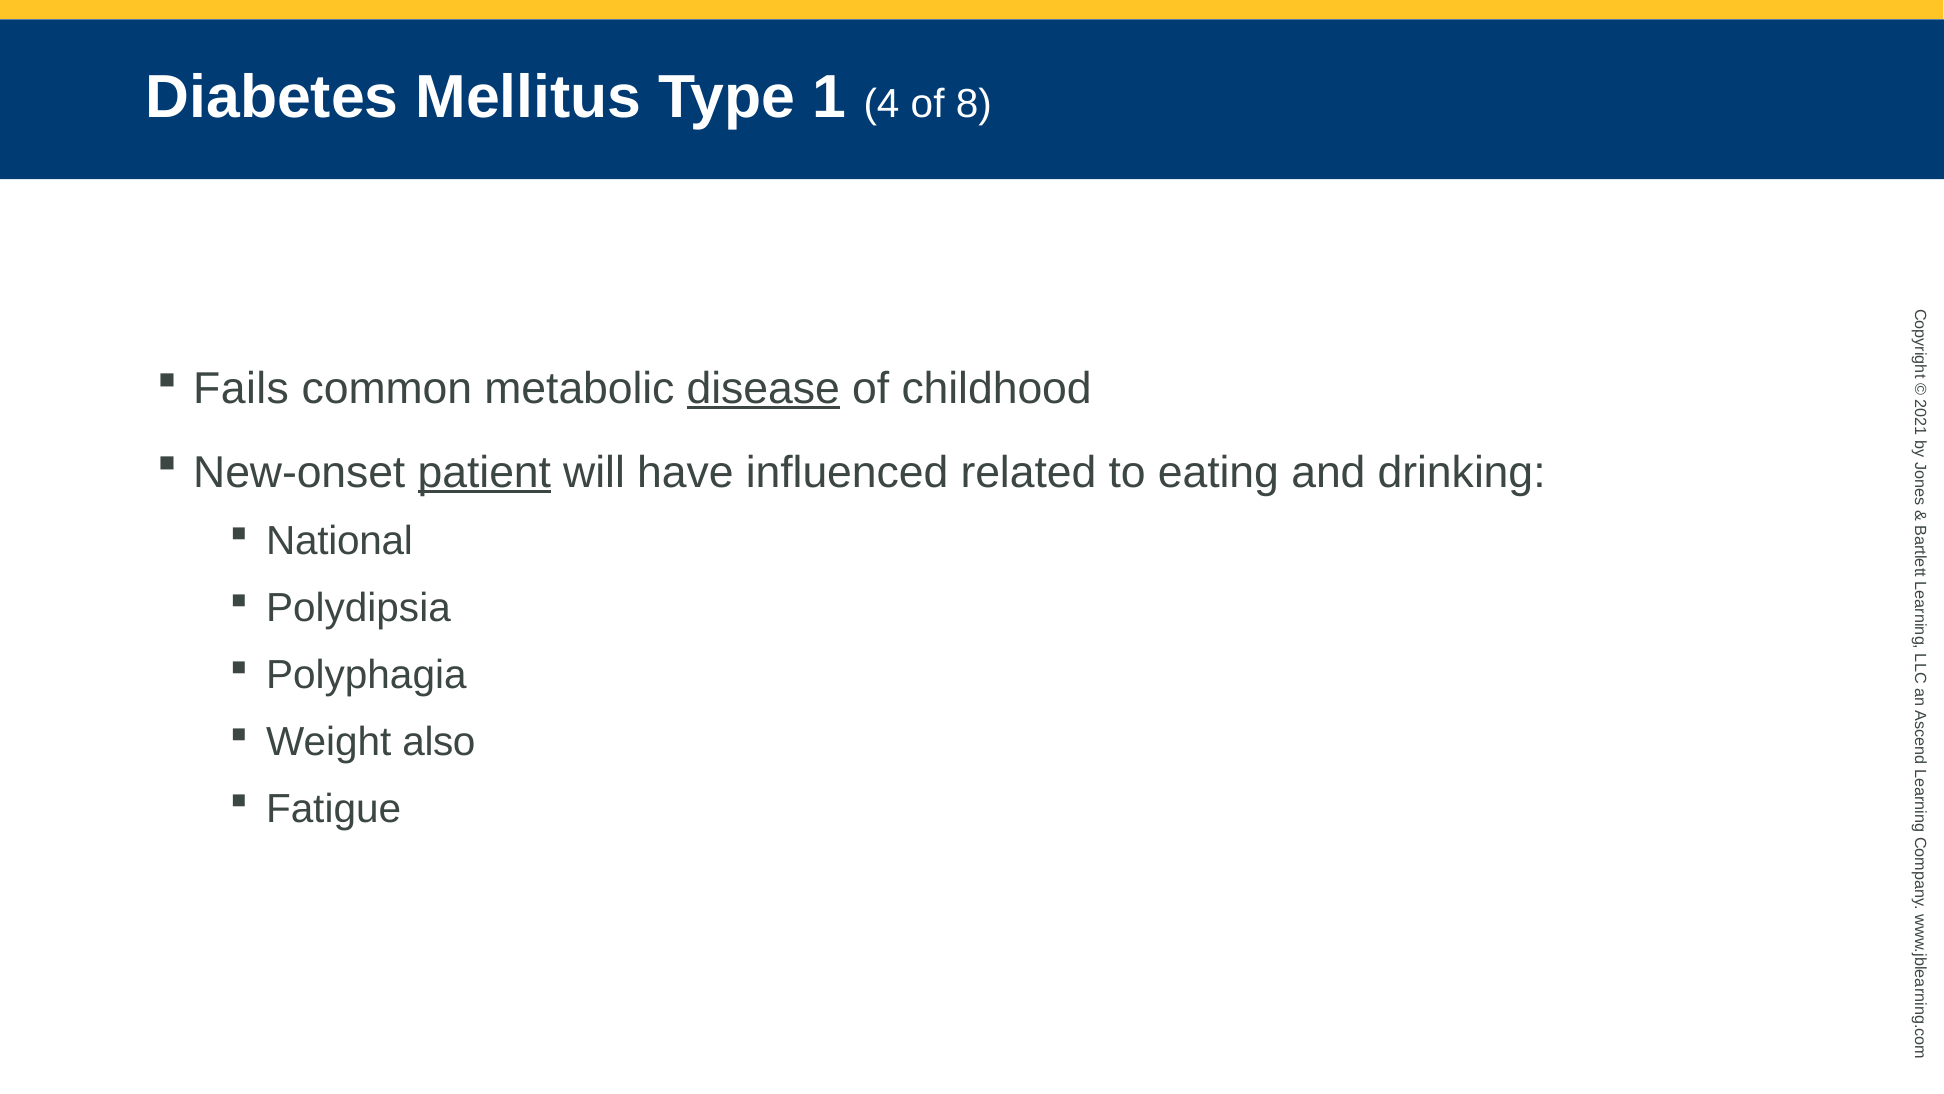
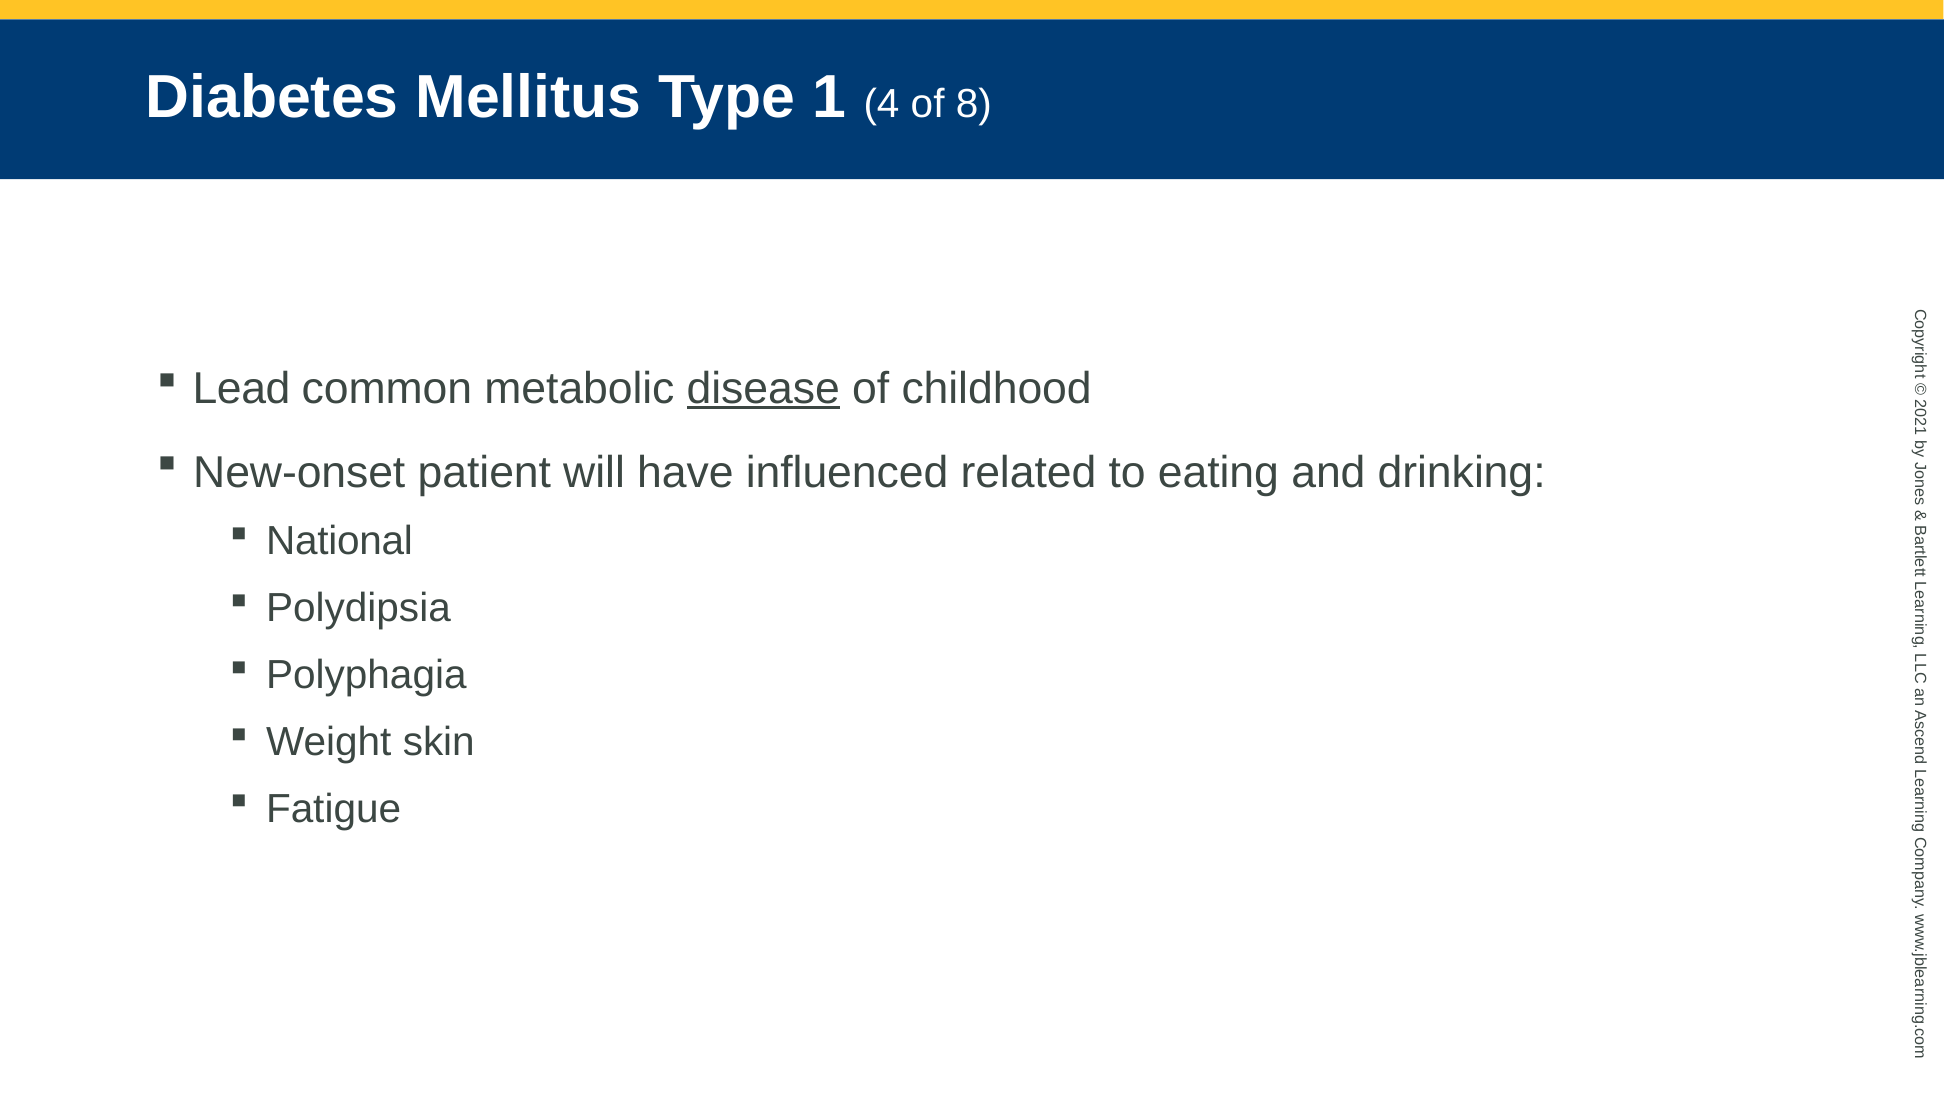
Fails: Fails -> Lead (241, 388)
patient underline: present -> none (484, 472)
also: also -> skin (439, 742)
